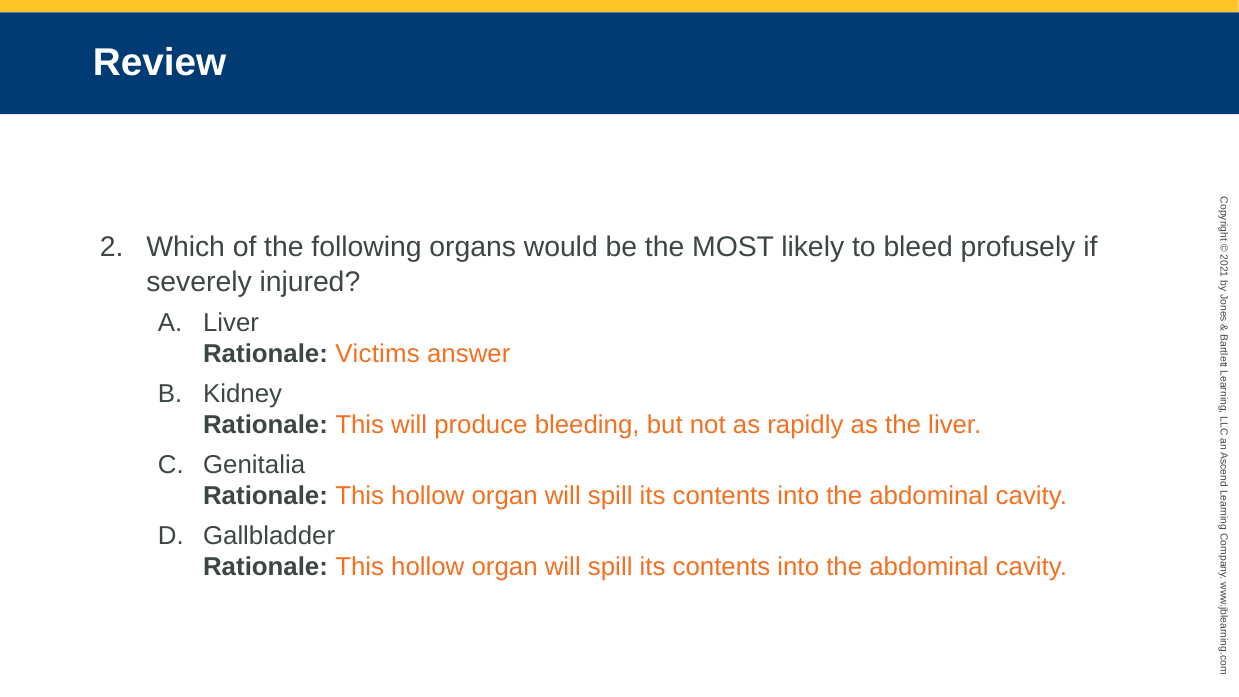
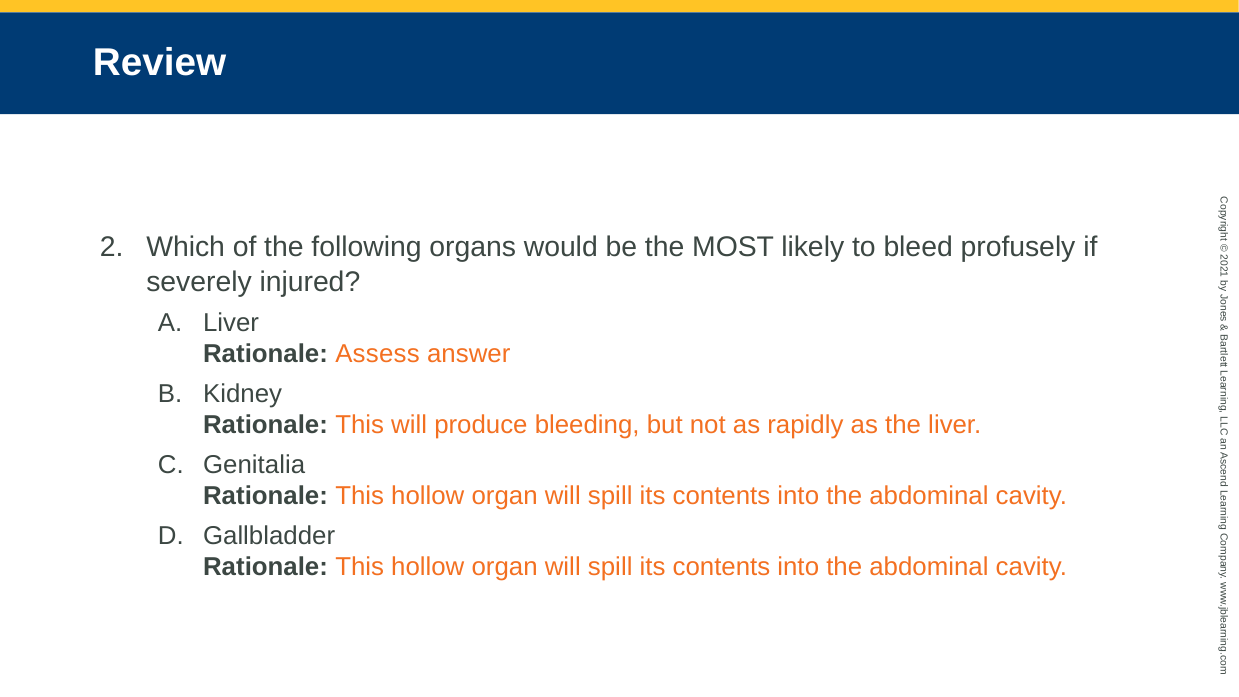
Victims: Victims -> Assess (377, 354)
